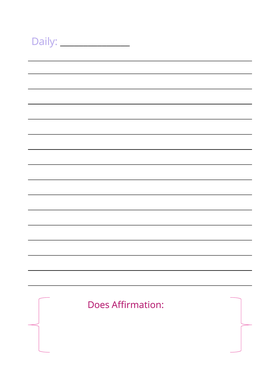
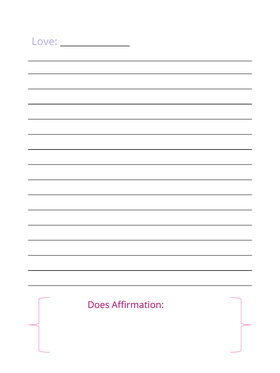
Daily: Daily -> Love (45, 42)
